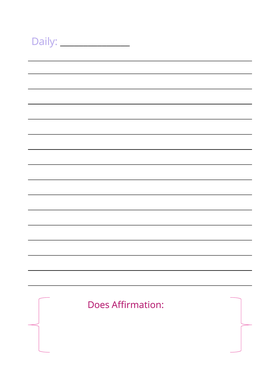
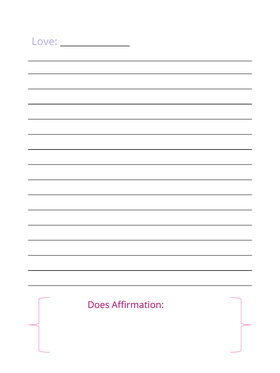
Daily: Daily -> Love (45, 42)
